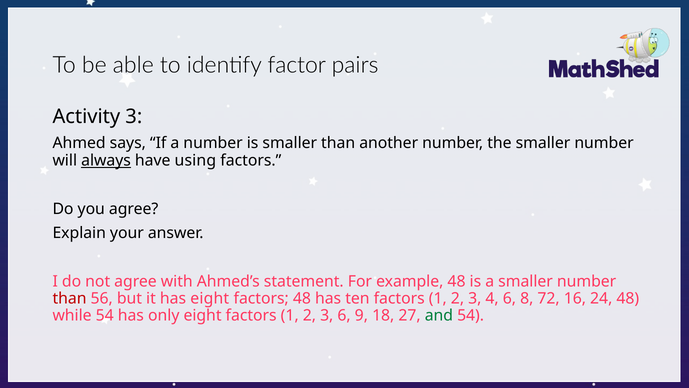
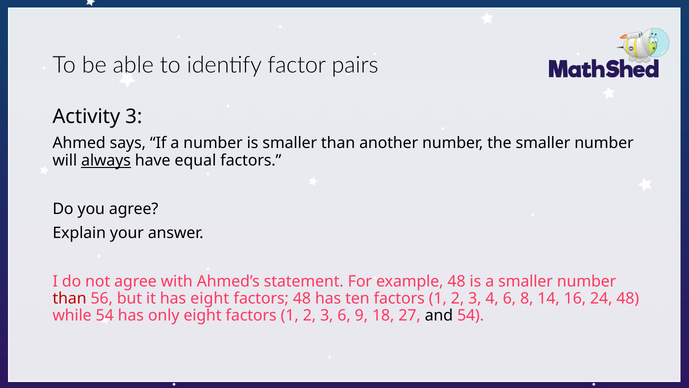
using: using -> equal (195, 160)
72: 72 -> 14 (549, 298)
and colour: green -> black (439, 315)
